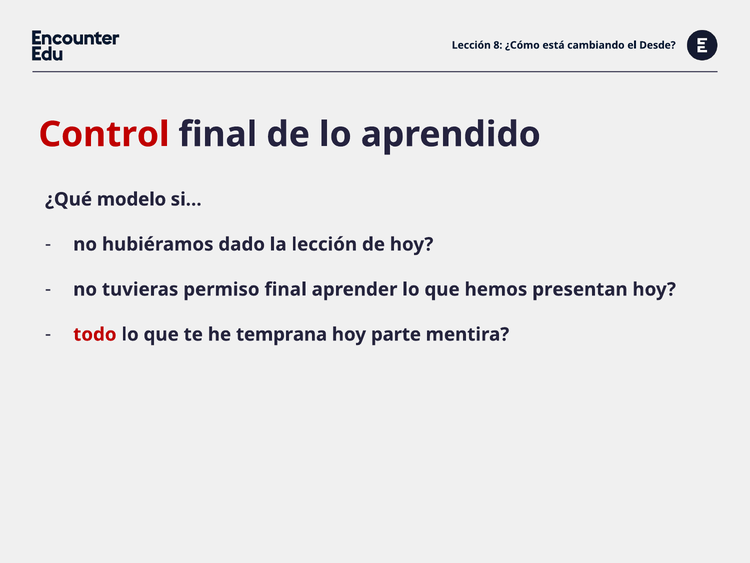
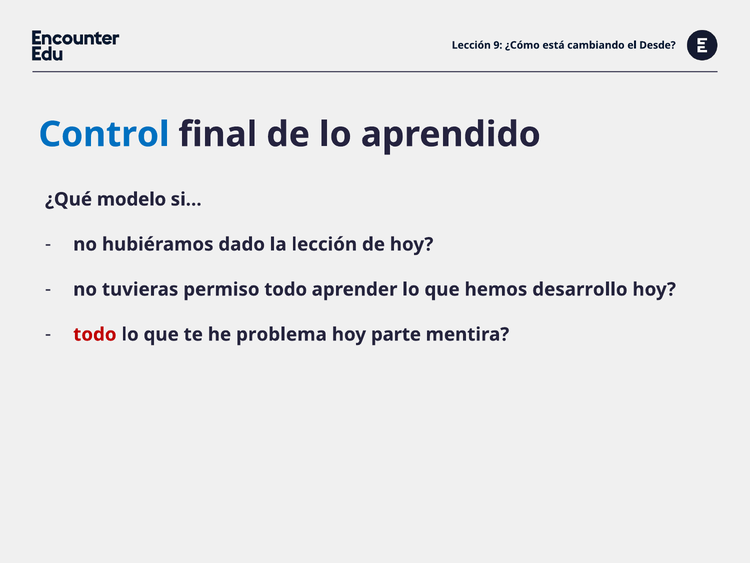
8: 8 -> 9 (498, 45)
Control colour: red -> blue (104, 134)
permiso final: final -> todo (286, 289)
presentan: presentan -> desarrollo (580, 289)
temprana: temprana -> problema (281, 334)
